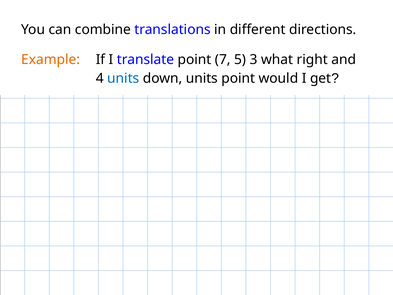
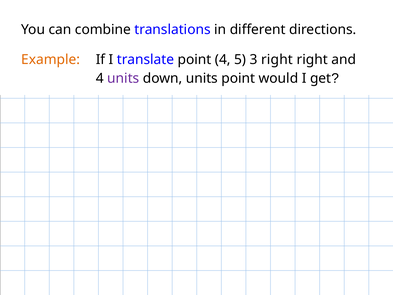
point 7: 7 -> 4 (223, 59)
3 what: what -> right (277, 59)
units colour: blue -> purple (123, 78)
